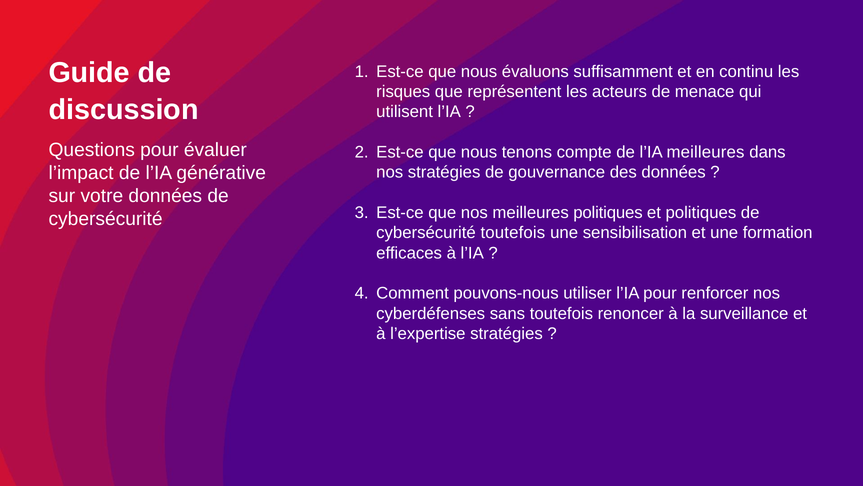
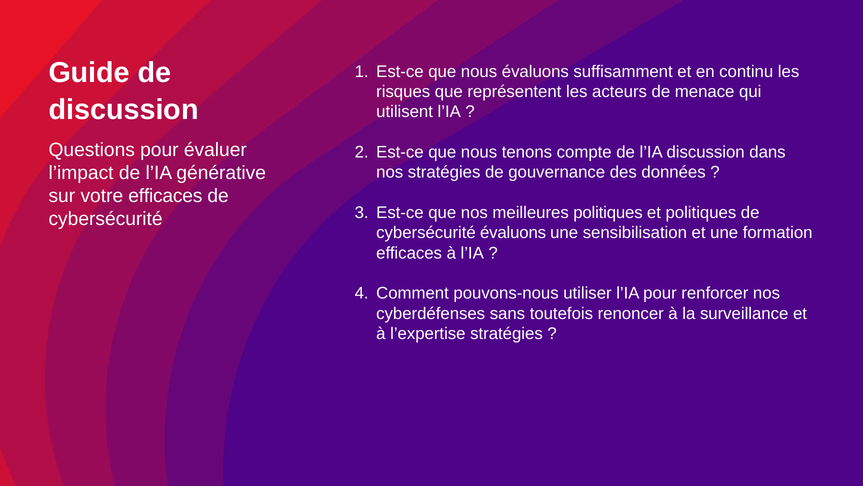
l’IA meilleures: meilleures -> discussion (706, 152)
votre données: données -> efficaces (165, 196)
cybersécurité toutefois: toutefois -> évaluons (513, 233)
